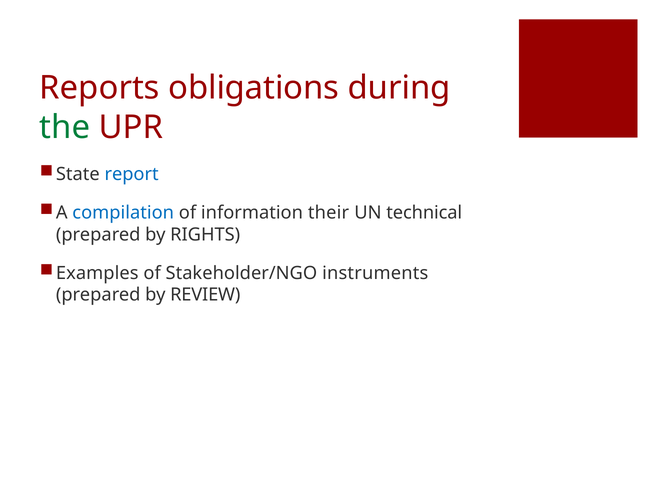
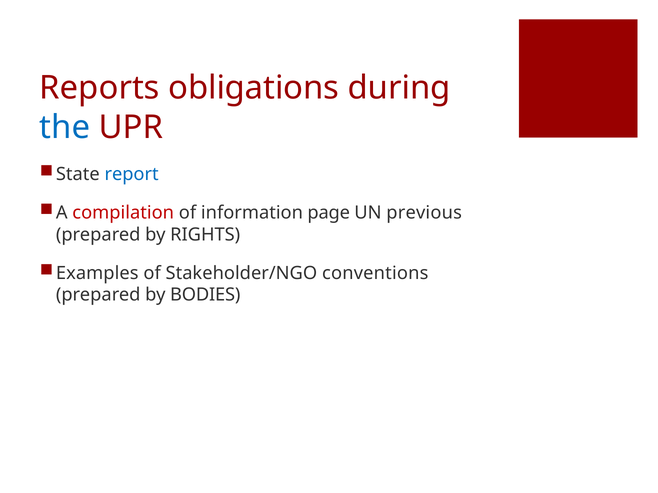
the colour: green -> blue (65, 127)
compilation colour: blue -> red (123, 213)
their: their -> page (329, 213)
technical: technical -> previous (424, 213)
instruments: instruments -> conventions (375, 273)
REVIEW: REVIEW -> BODIES (205, 295)
